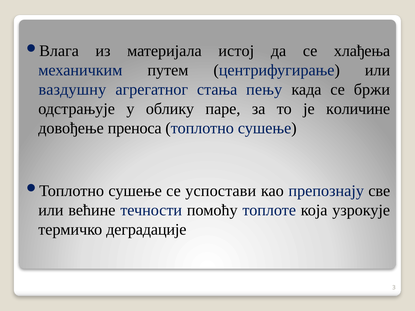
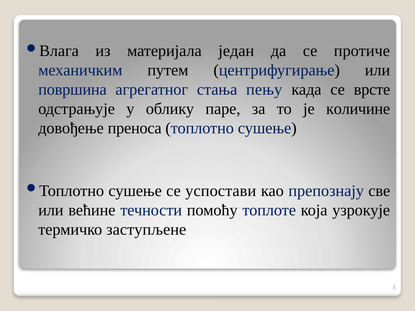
истој: истој -> један (236, 51)
хлађења: хлађења -> протиче (362, 51)
ваздушну: ваздушну -> површина (72, 90)
бржи: бржи -> врсте (372, 90)
деградације: деградације -> заступљене (146, 230)
